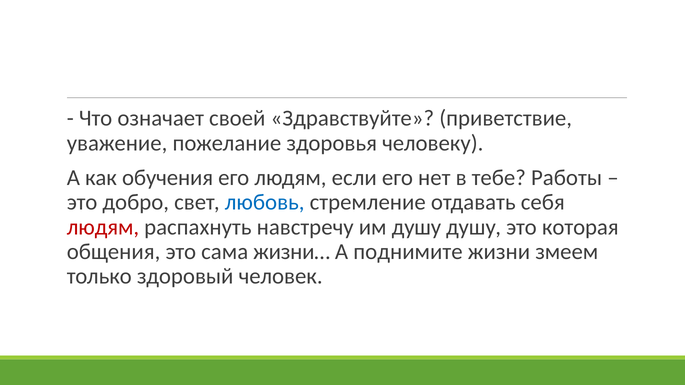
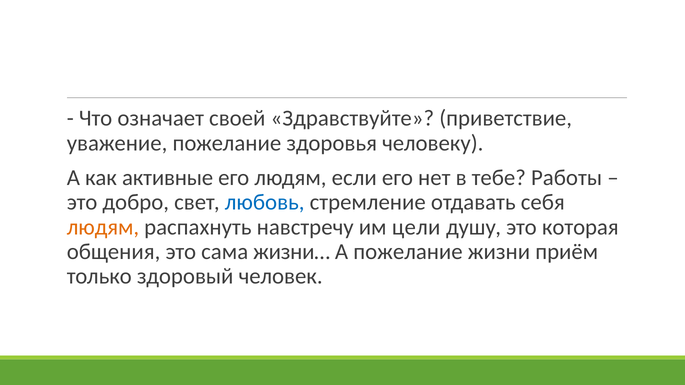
обучения: обучения -> активные (168, 178)
людям colour: red -> orange (103, 227)
им душу: душу -> цели (416, 227)
А поднимите: поднимите -> пожелание (408, 252)
змеем: змеем -> приём (567, 252)
